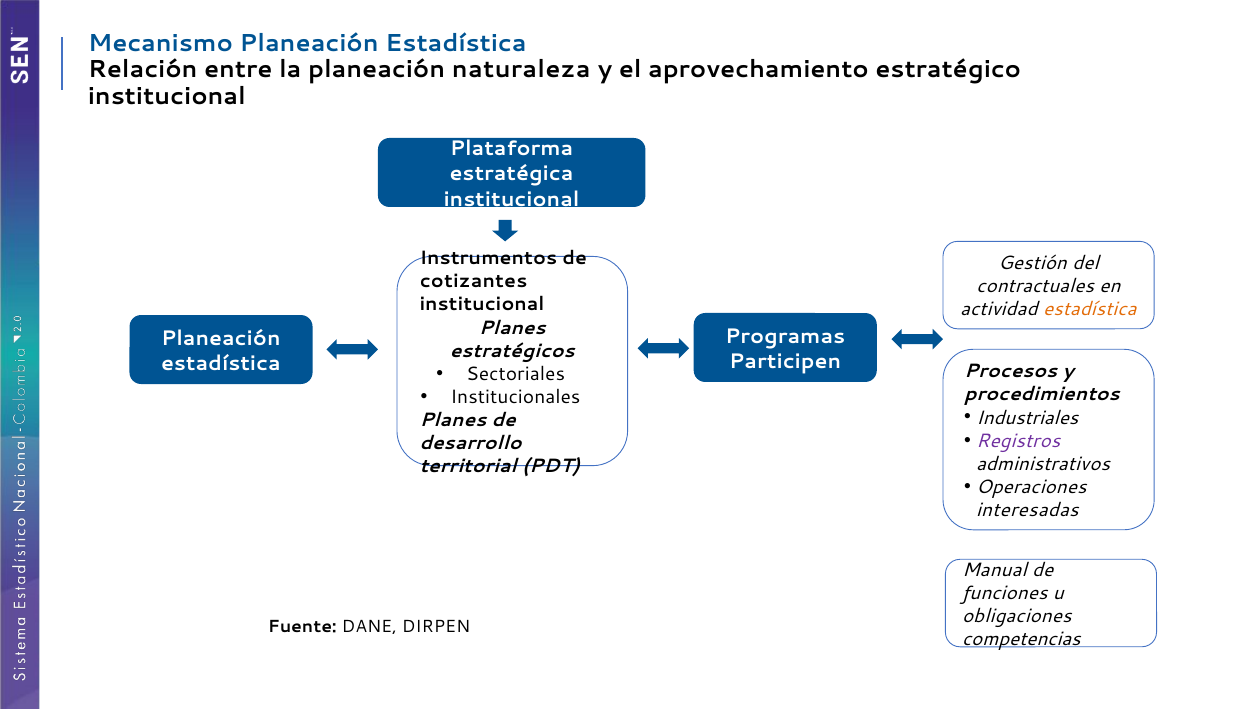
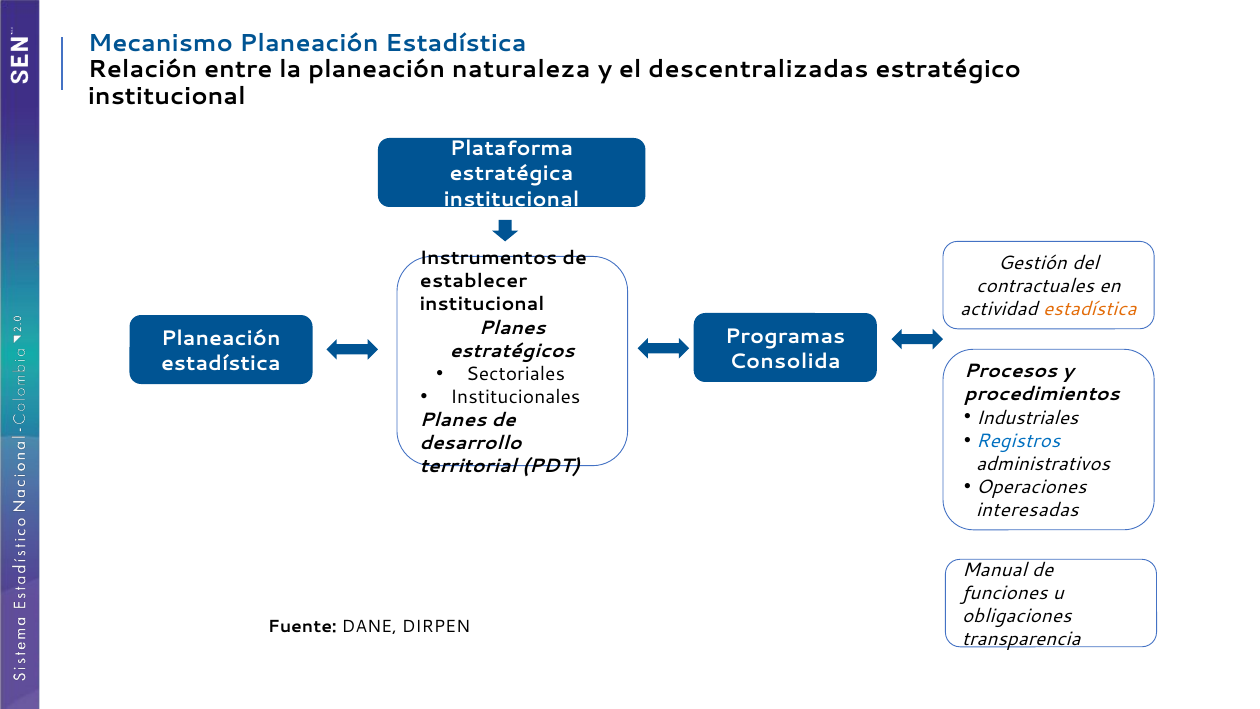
aprovechamiento: aprovechamiento -> descentralizadas (758, 69)
cotizantes: cotizantes -> establecer (474, 281)
Participen: Participen -> Consolida (785, 361)
Registros colour: purple -> blue (1018, 441)
competencias: competencias -> transparencia (1021, 639)
